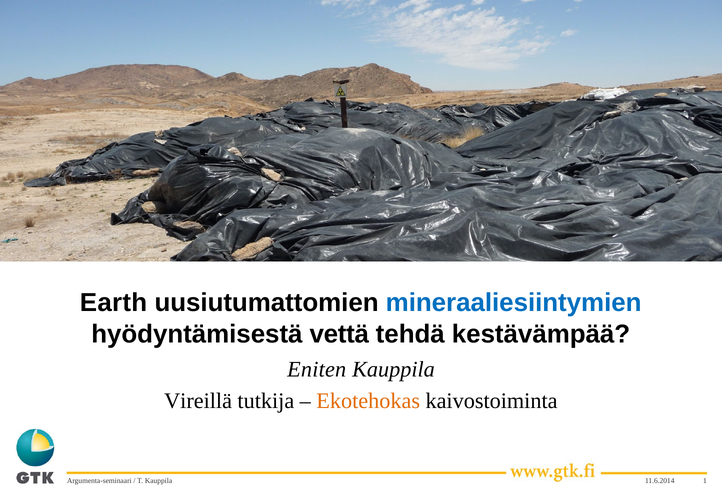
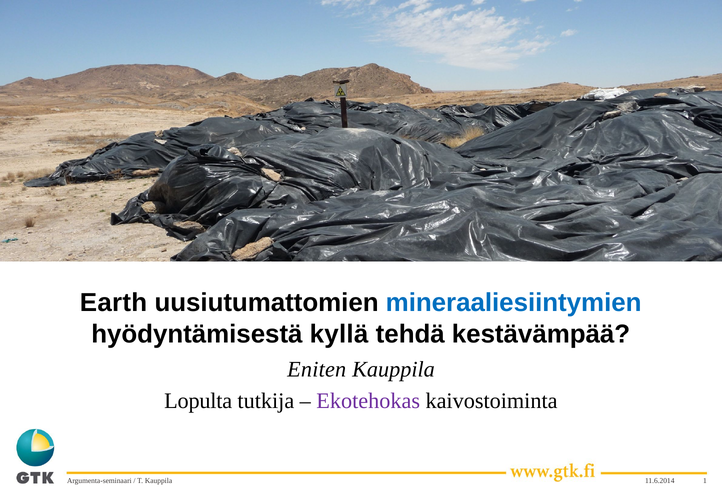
vettä: vettä -> kyllä (339, 334)
Vireillä: Vireillä -> Lopulta (198, 401)
Ekotehokas colour: orange -> purple (368, 401)
